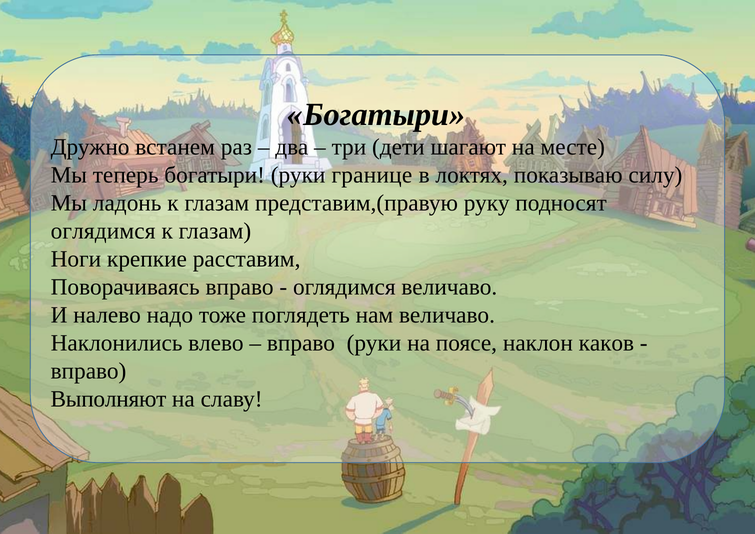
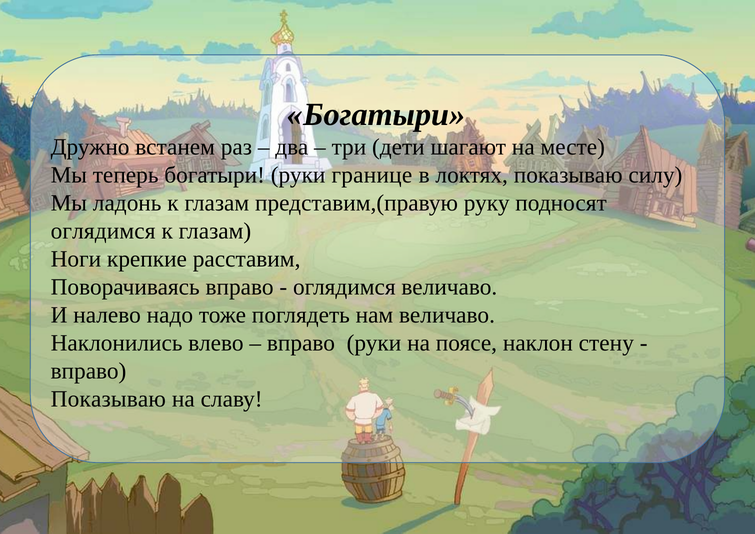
каков: каков -> стену (606, 343)
Выполняют: Выполняют -> Показываю (108, 399)
